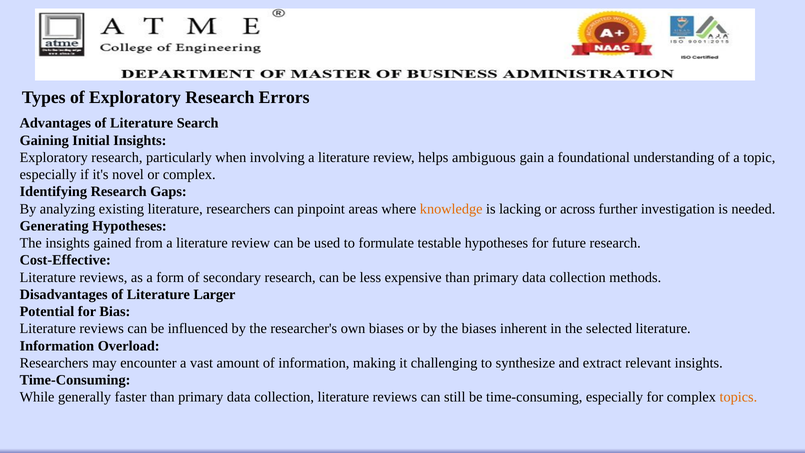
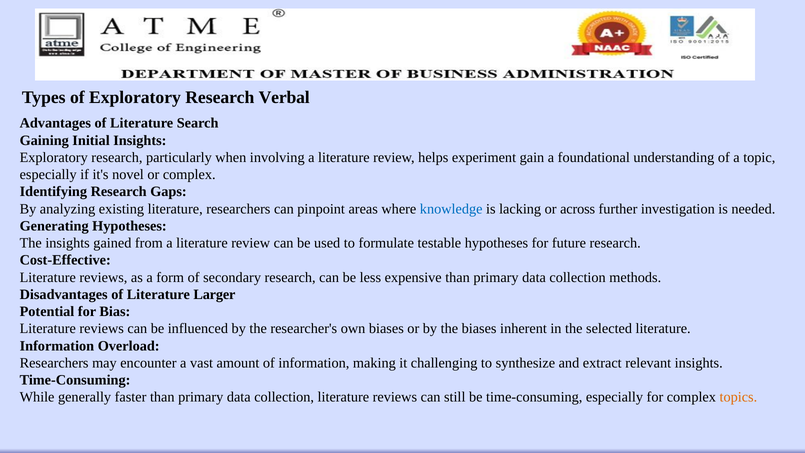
Errors: Errors -> Verbal (284, 97)
ambiguous: ambiguous -> experiment (484, 157)
knowledge colour: orange -> blue (451, 209)
